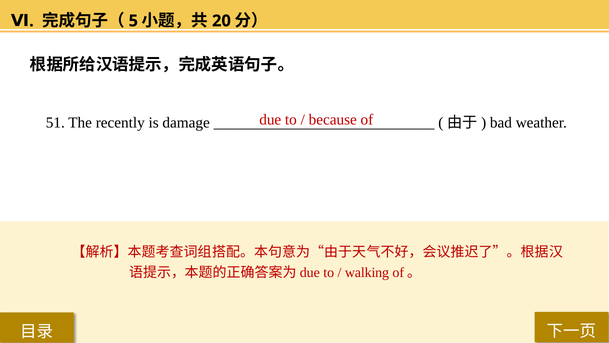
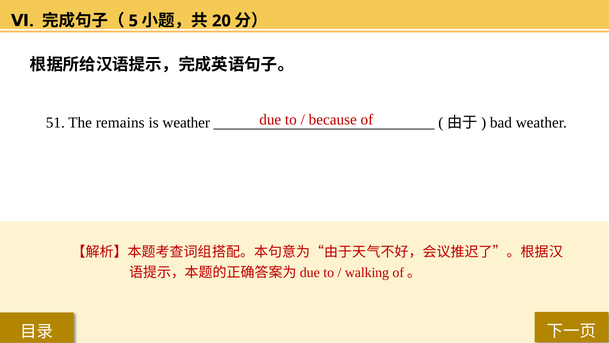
recently: recently -> remains (120, 123)
is damage: damage -> weather (186, 123)
